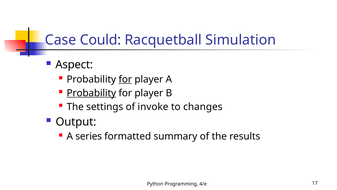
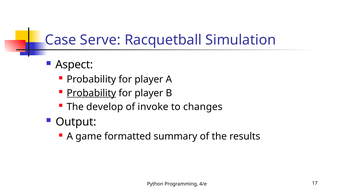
Could: Could -> Serve (100, 40)
for underline: present -> none (125, 79)
settings: settings -> develop (105, 107)
series: series -> game (89, 136)
